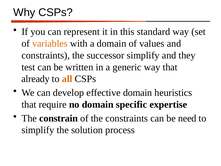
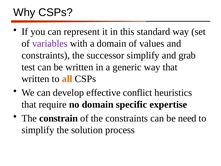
variables colour: orange -> purple (50, 43)
they: they -> grab (187, 55)
already: already -> written (35, 79)
effective domain: domain -> conflict (138, 93)
